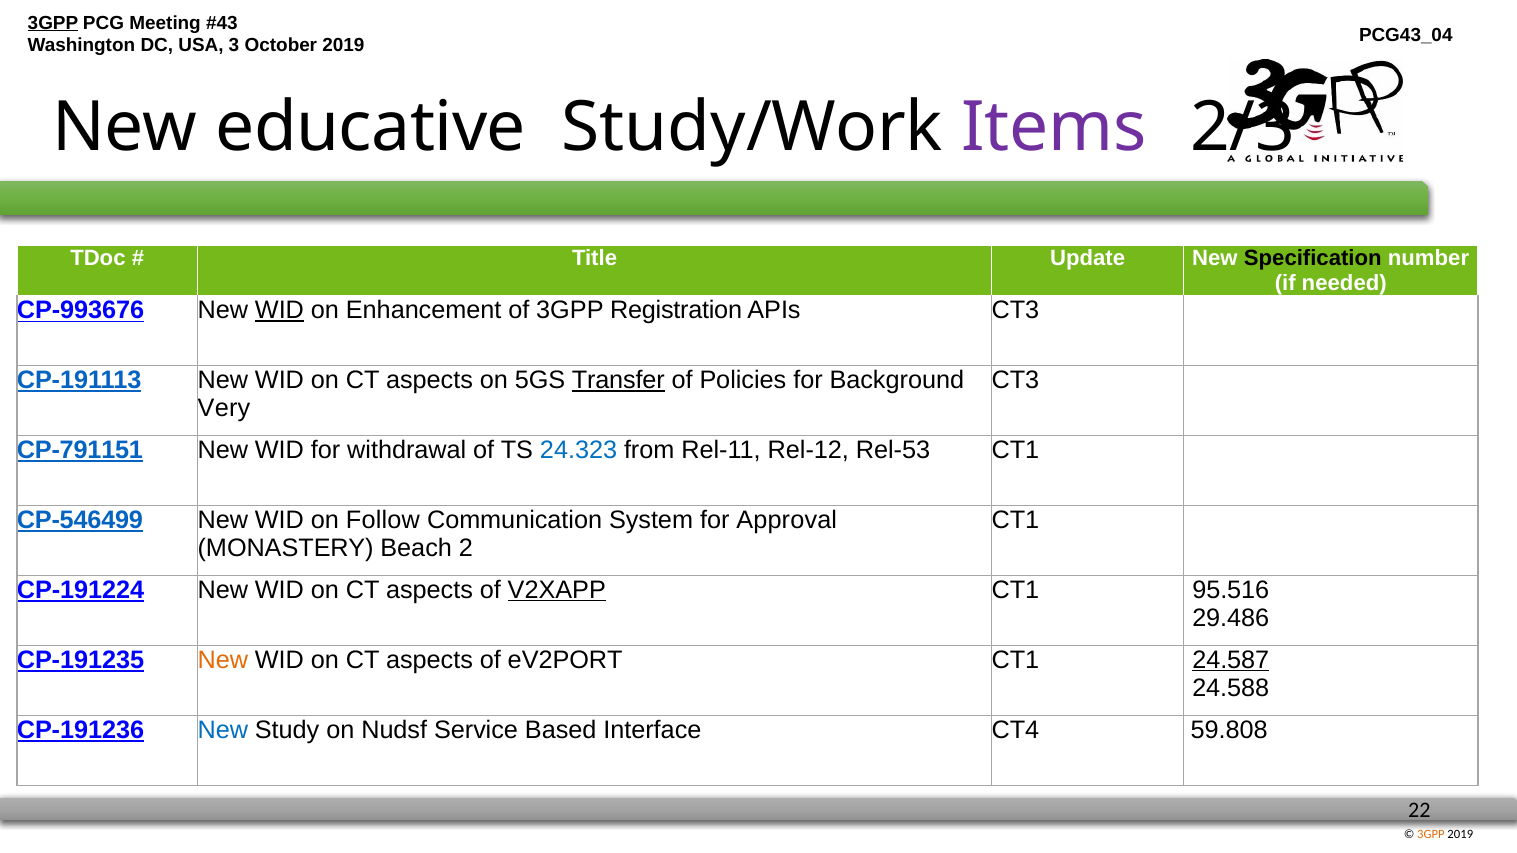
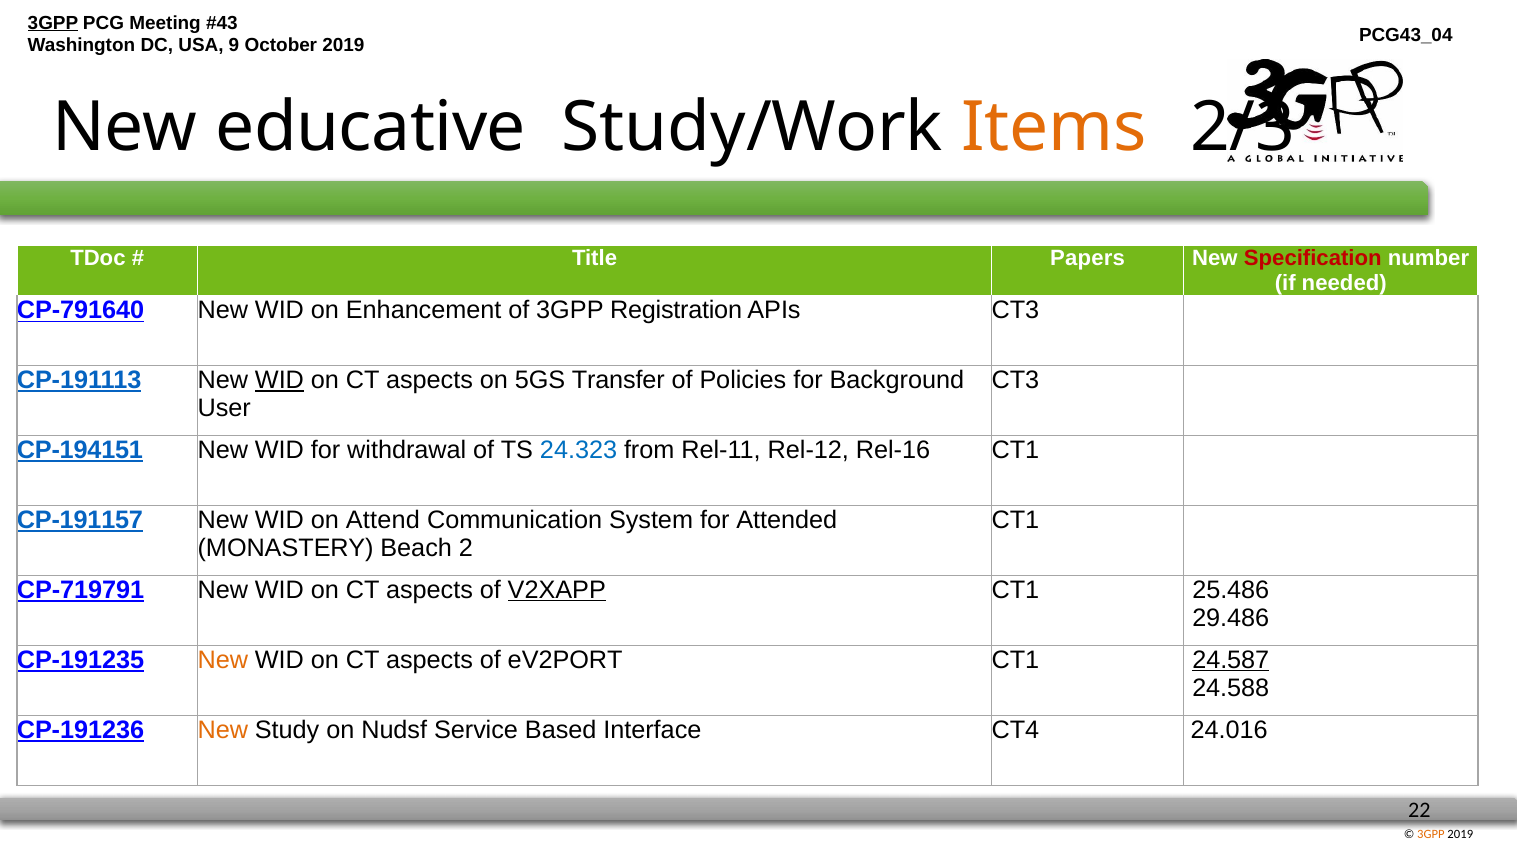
3: 3 -> 9 (234, 46)
Items colour: purple -> orange (1054, 127)
Update: Update -> Papers (1088, 258)
Specification colour: black -> red (1313, 258)
CP-993676: CP-993676 -> CP-791640 (81, 310)
WID underline: present -> none (279, 310)
WID underline: none -> present (279, 380)
Transfer underline: present -> none (618, 380)
Very: Very -> User (224, 408)
CP-791151: CP-791151 -> CP-194151 (80, 450)
Rel-53: Rel-53 -> Rel-16 (893, 450)
CP-546499: CP-546499 -> CP-191157 (80, 520)
Follow: Follow -> Attend (383, 520)
Approval: Approval -> Attended (787, 520)
CP-191224: CP-191224 -> CP-719791 (81, 590)
95.516: 95.516 -> 25.486 (1231, 590)
New colour: blue -> orange (223, 730)
59.808: 59.808 -> 24.016 (1229, 730)
